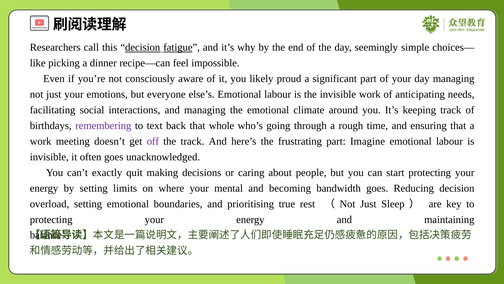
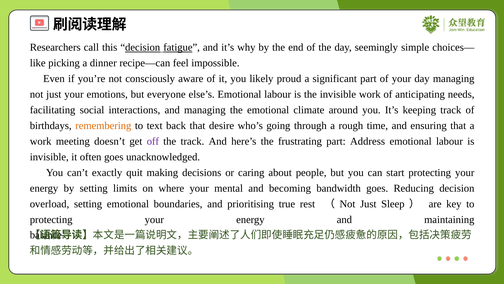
remembering colour: purple -> orange (103, 125)
whole: whole -> desire (222, 125)
Imagine: Imagine -> Address (368, 141)
